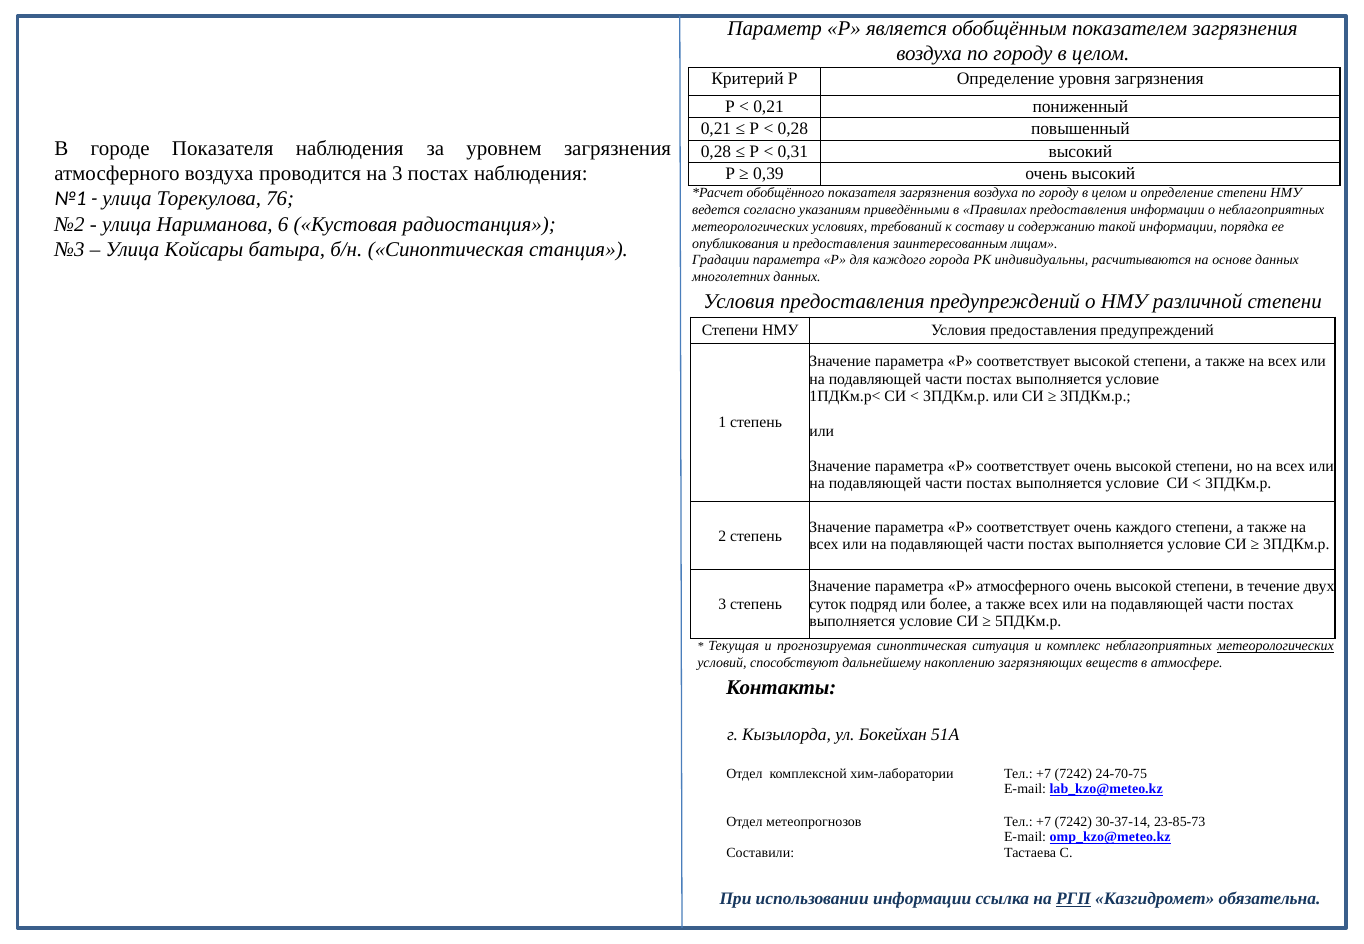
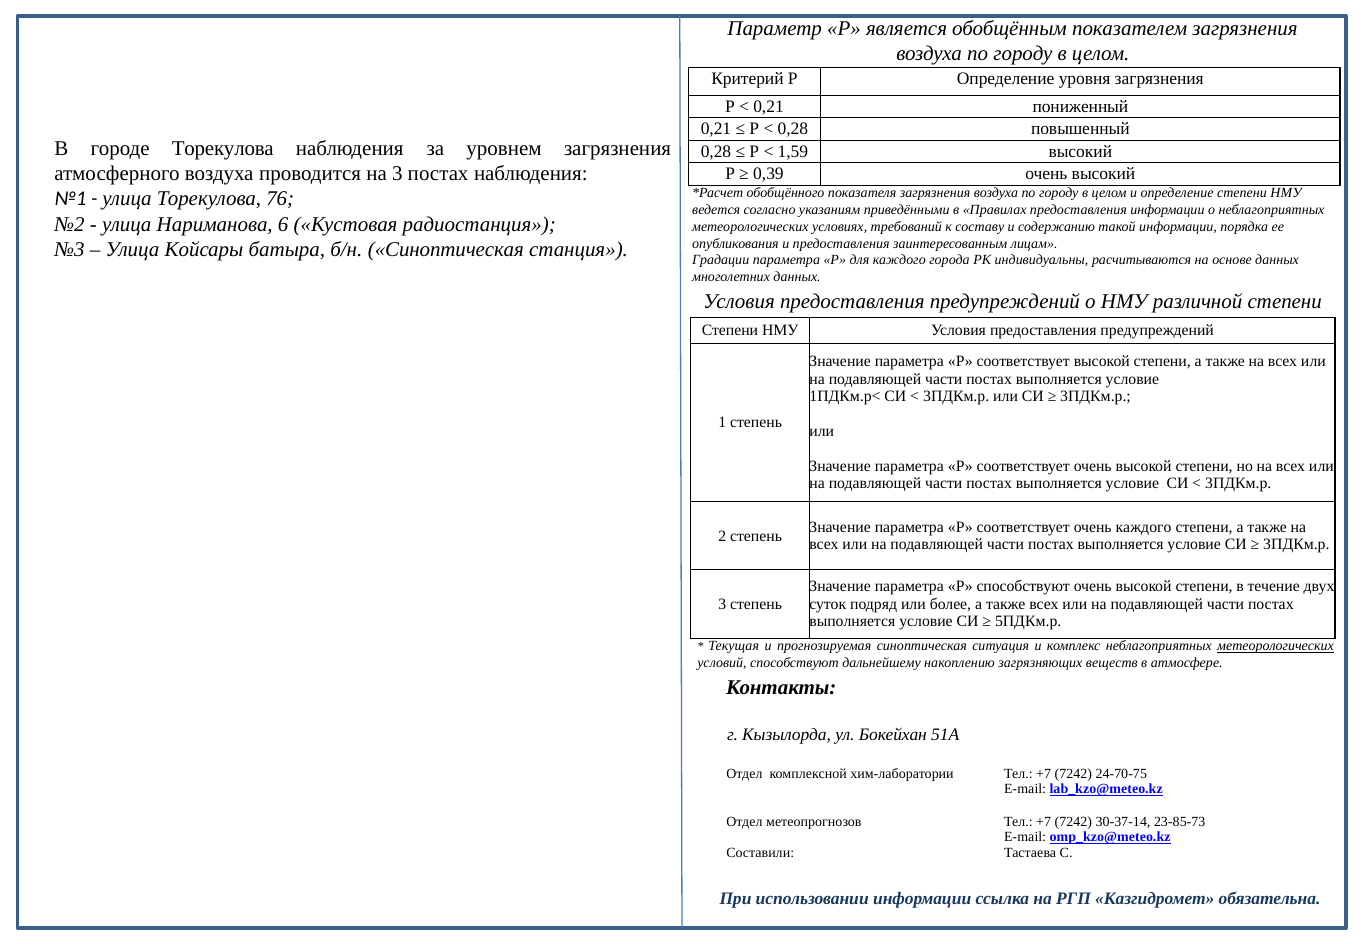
городе Показателя: Показателя -> Торекулова (223, 149)
0,31: 0,31 -> 1,59 (793, 151)
Р атмосферного: атмосферного -> способствуют (1023, 587)
РГП underline: present -> none (1073, 899)
